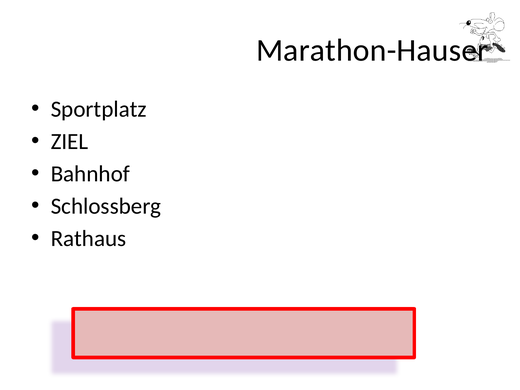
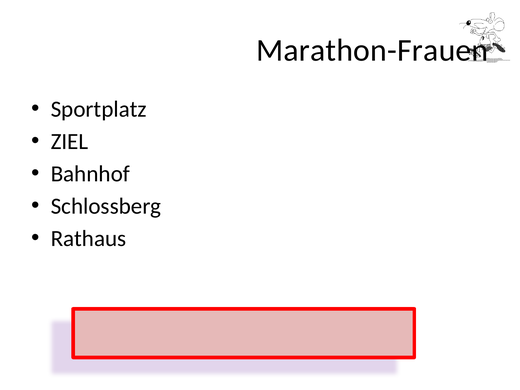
Marathon-Hauser: Marathon-Hauser -> Marathon-Frauen (372, 50)
